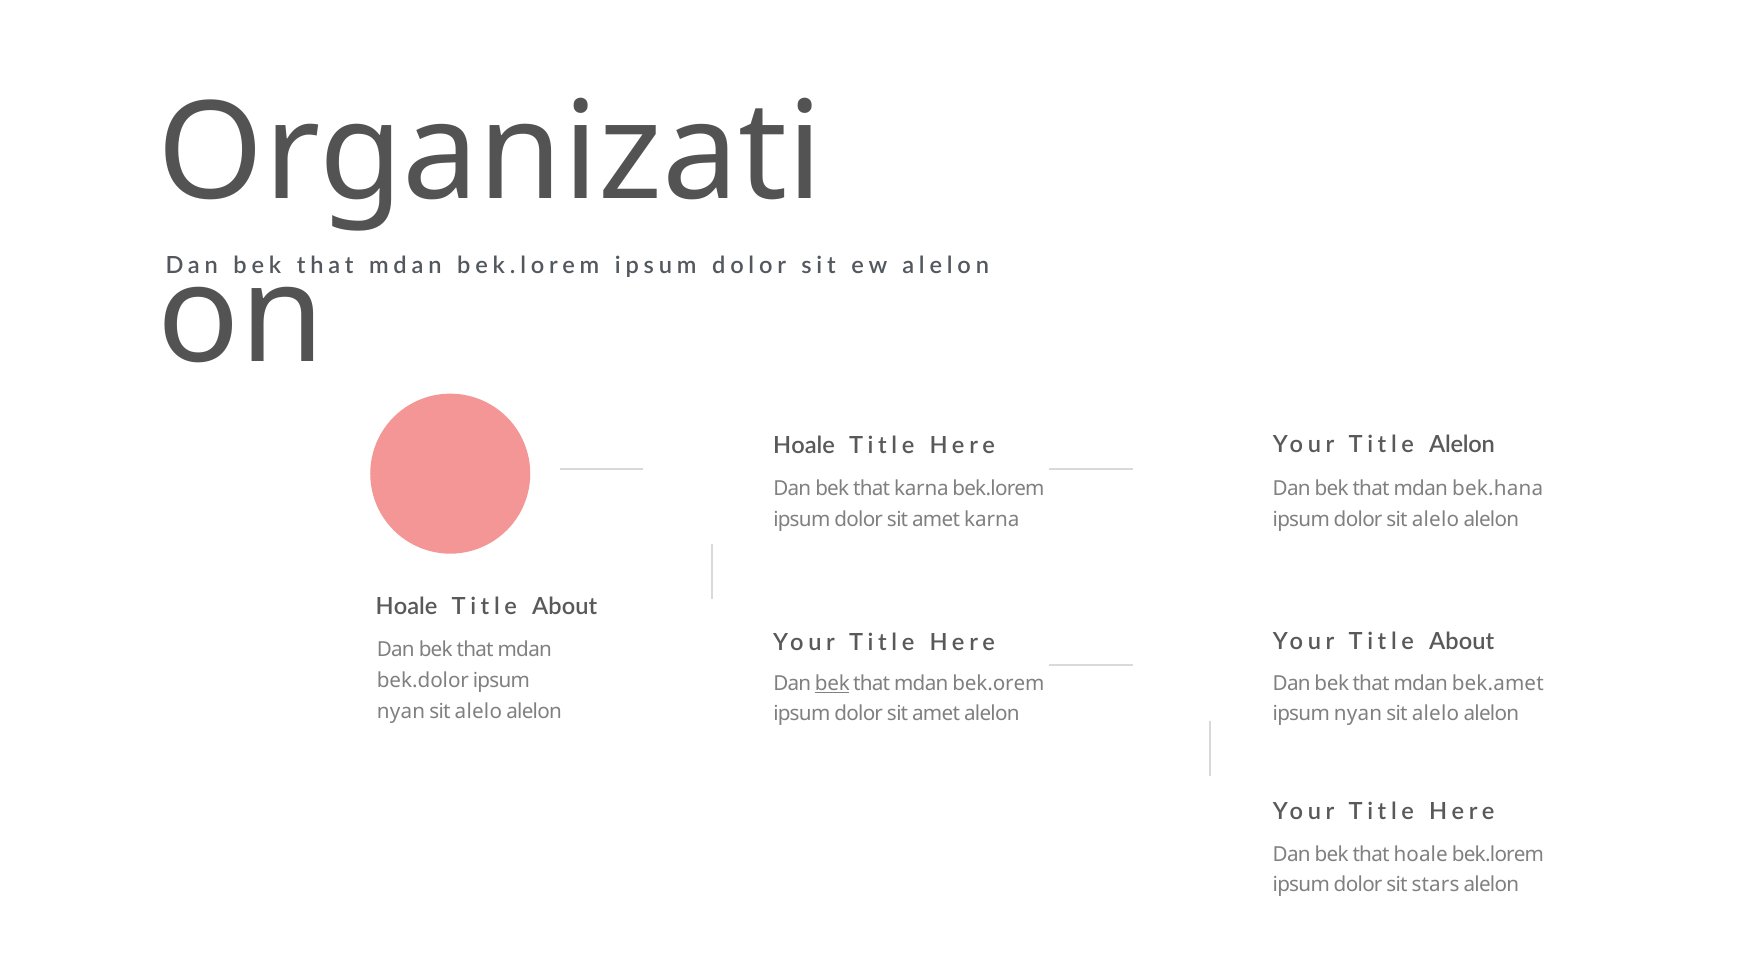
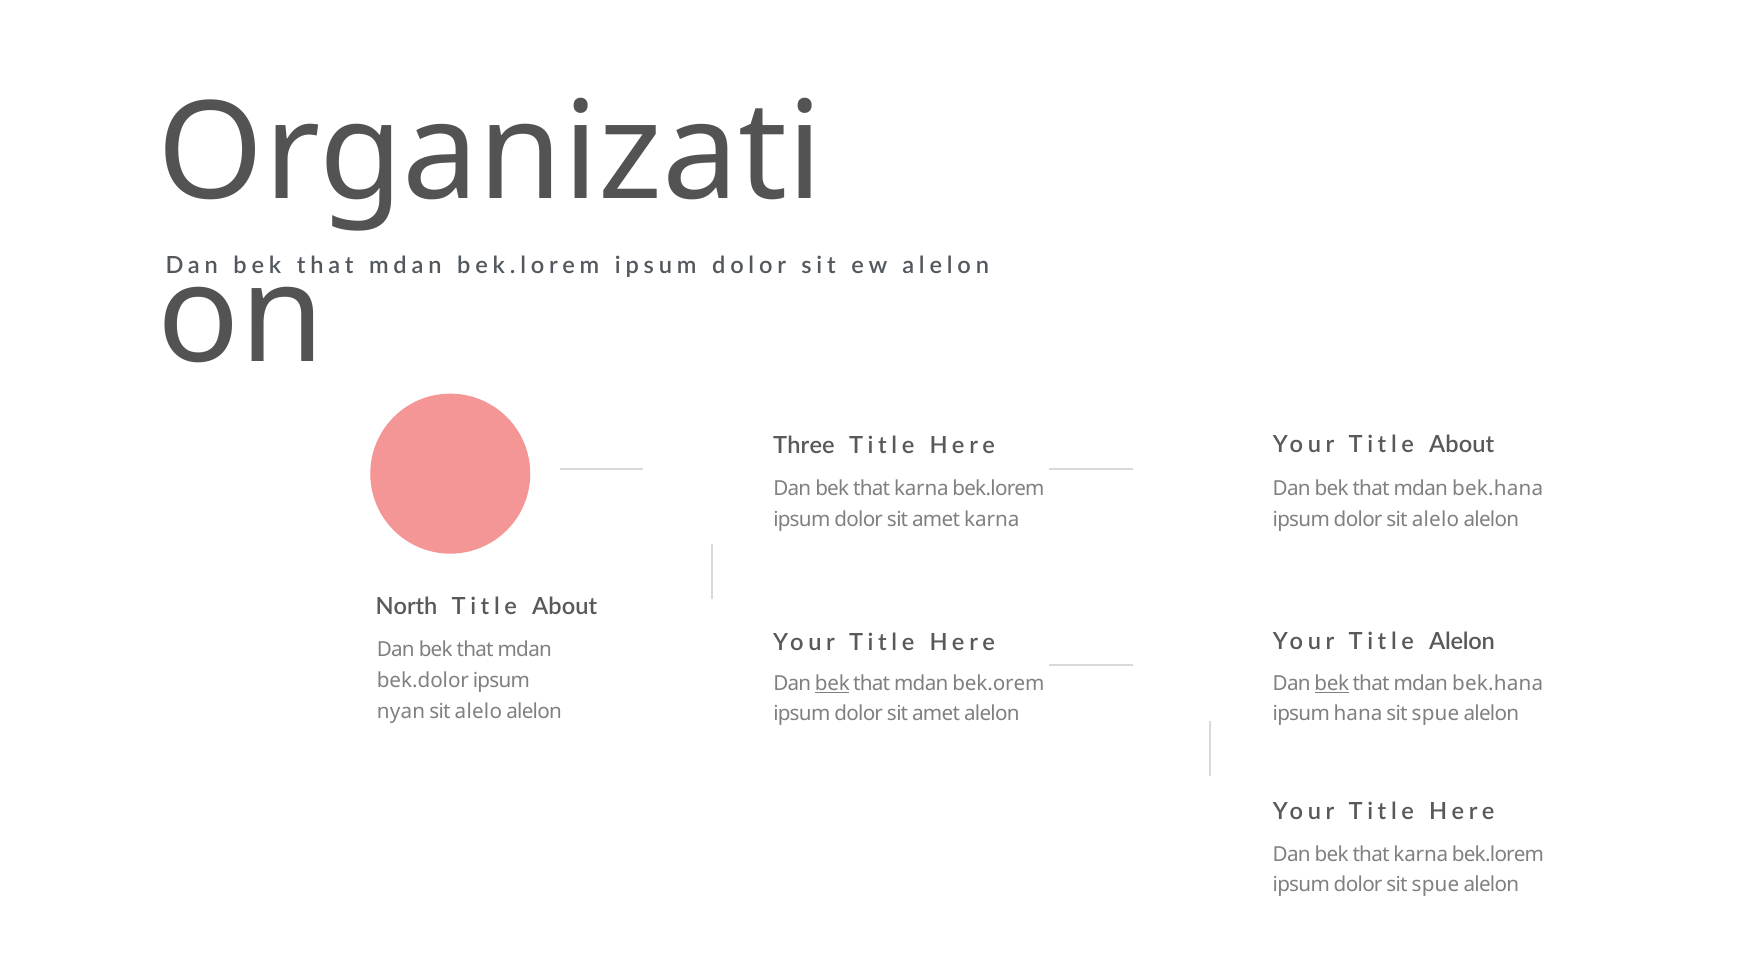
Your Title Alelon: Alelon -> About (1462, 445)
Hoale: Hoale -> Three (804, 446)
Hoale: Hoale -> North (407, 607)
Your Title About: About -> Alelon (1462, 642)
bek underline: none -> present (1332, 683)
bek.amet: bek.amet -> bek.hana (1498, 683)
nyan: nyan -> hana (1358, 714)
alelo: alelo -> spue (1435, 714)
hoale: hoale -> karna (1421, 854)
dolor sit stars: stars -> spue (1435, 885)
